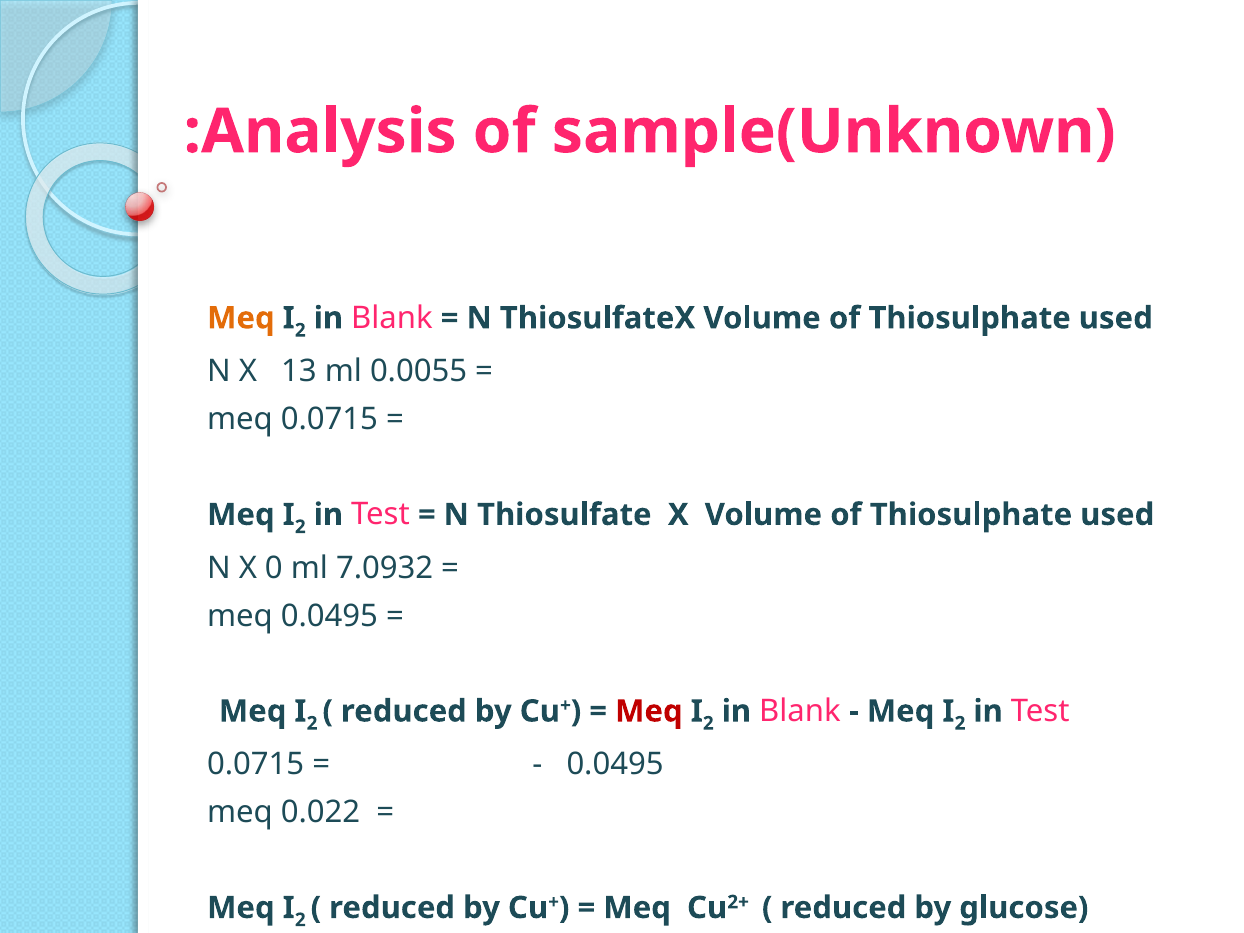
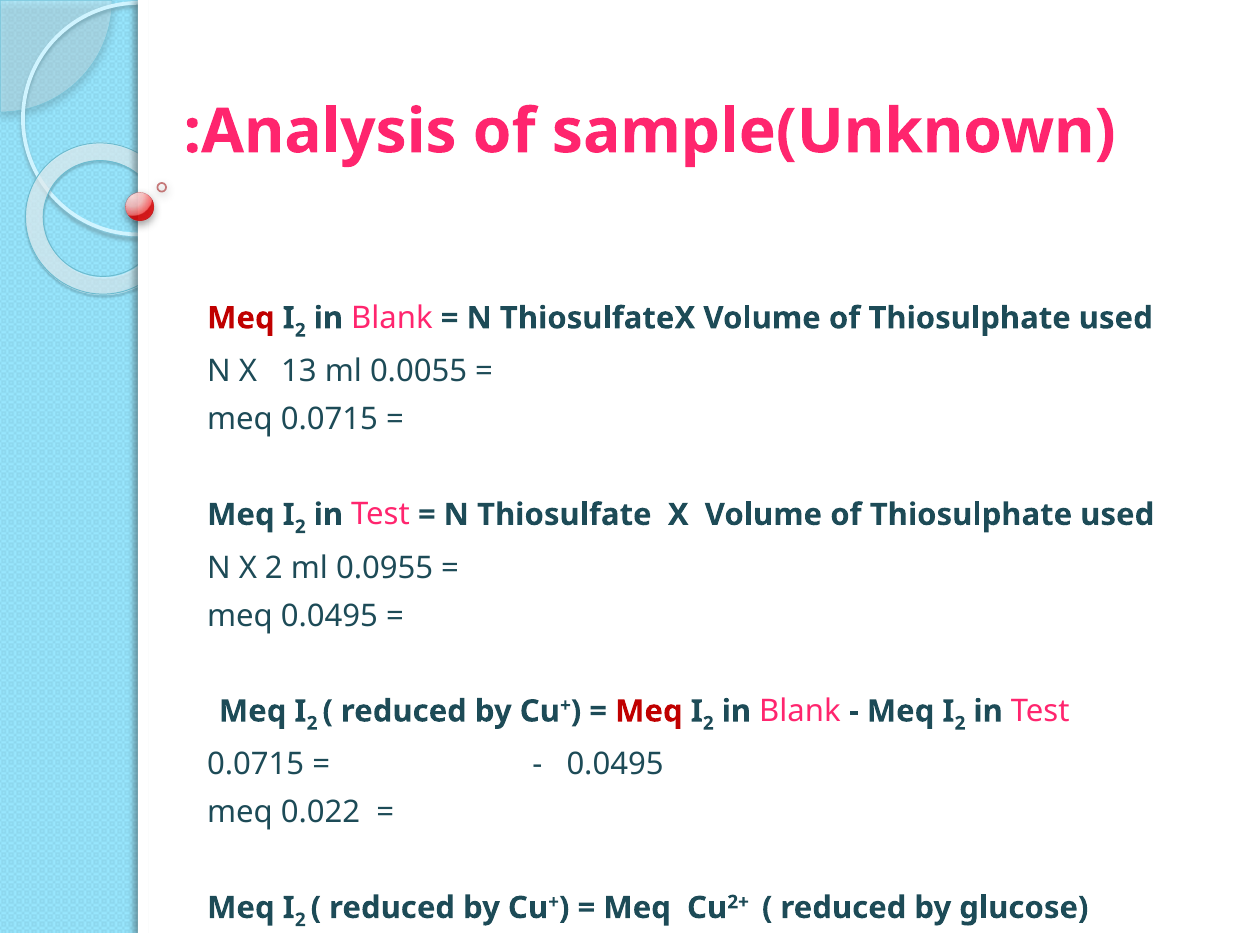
Meq colour: orange -> red (241, 318)
X 0: 0 -> 2 (274, 568)
7.0932: 7.0932 -> 0.0955 (385, 568)
